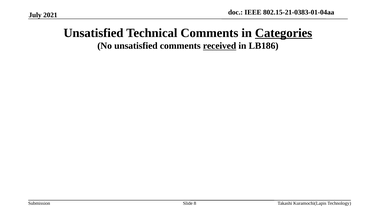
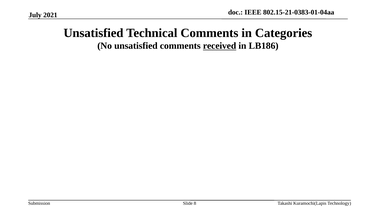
Categories underline: present -> none (284, 33)
